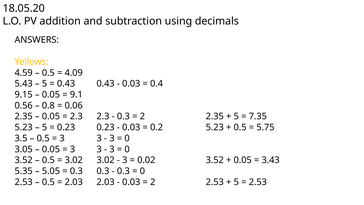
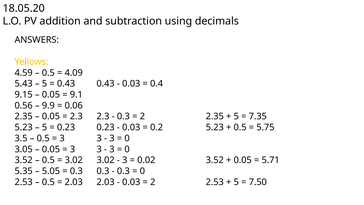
0.8: 0.8 -> 9.9 (48, 105)
3.43: 3.43 -> 5.71 (271, 160)
2.53: 2.53 -> 7.50 (258, 182)
